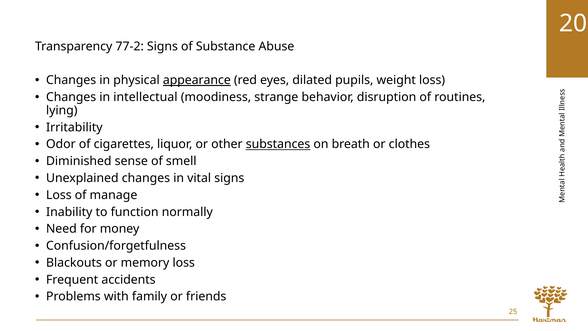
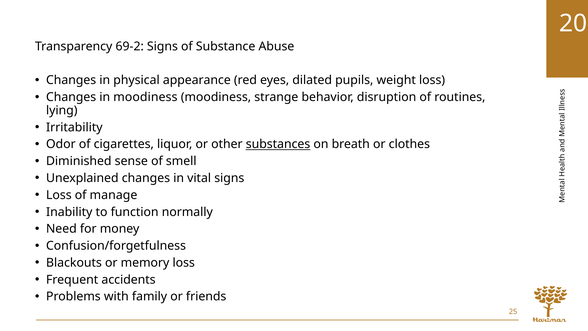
77-2: 77-2 -> 69-2 (130, 46)
appearance underline: present -> none (197, 80)
in intellectual: intellectual -> moodiness (145, 97)
